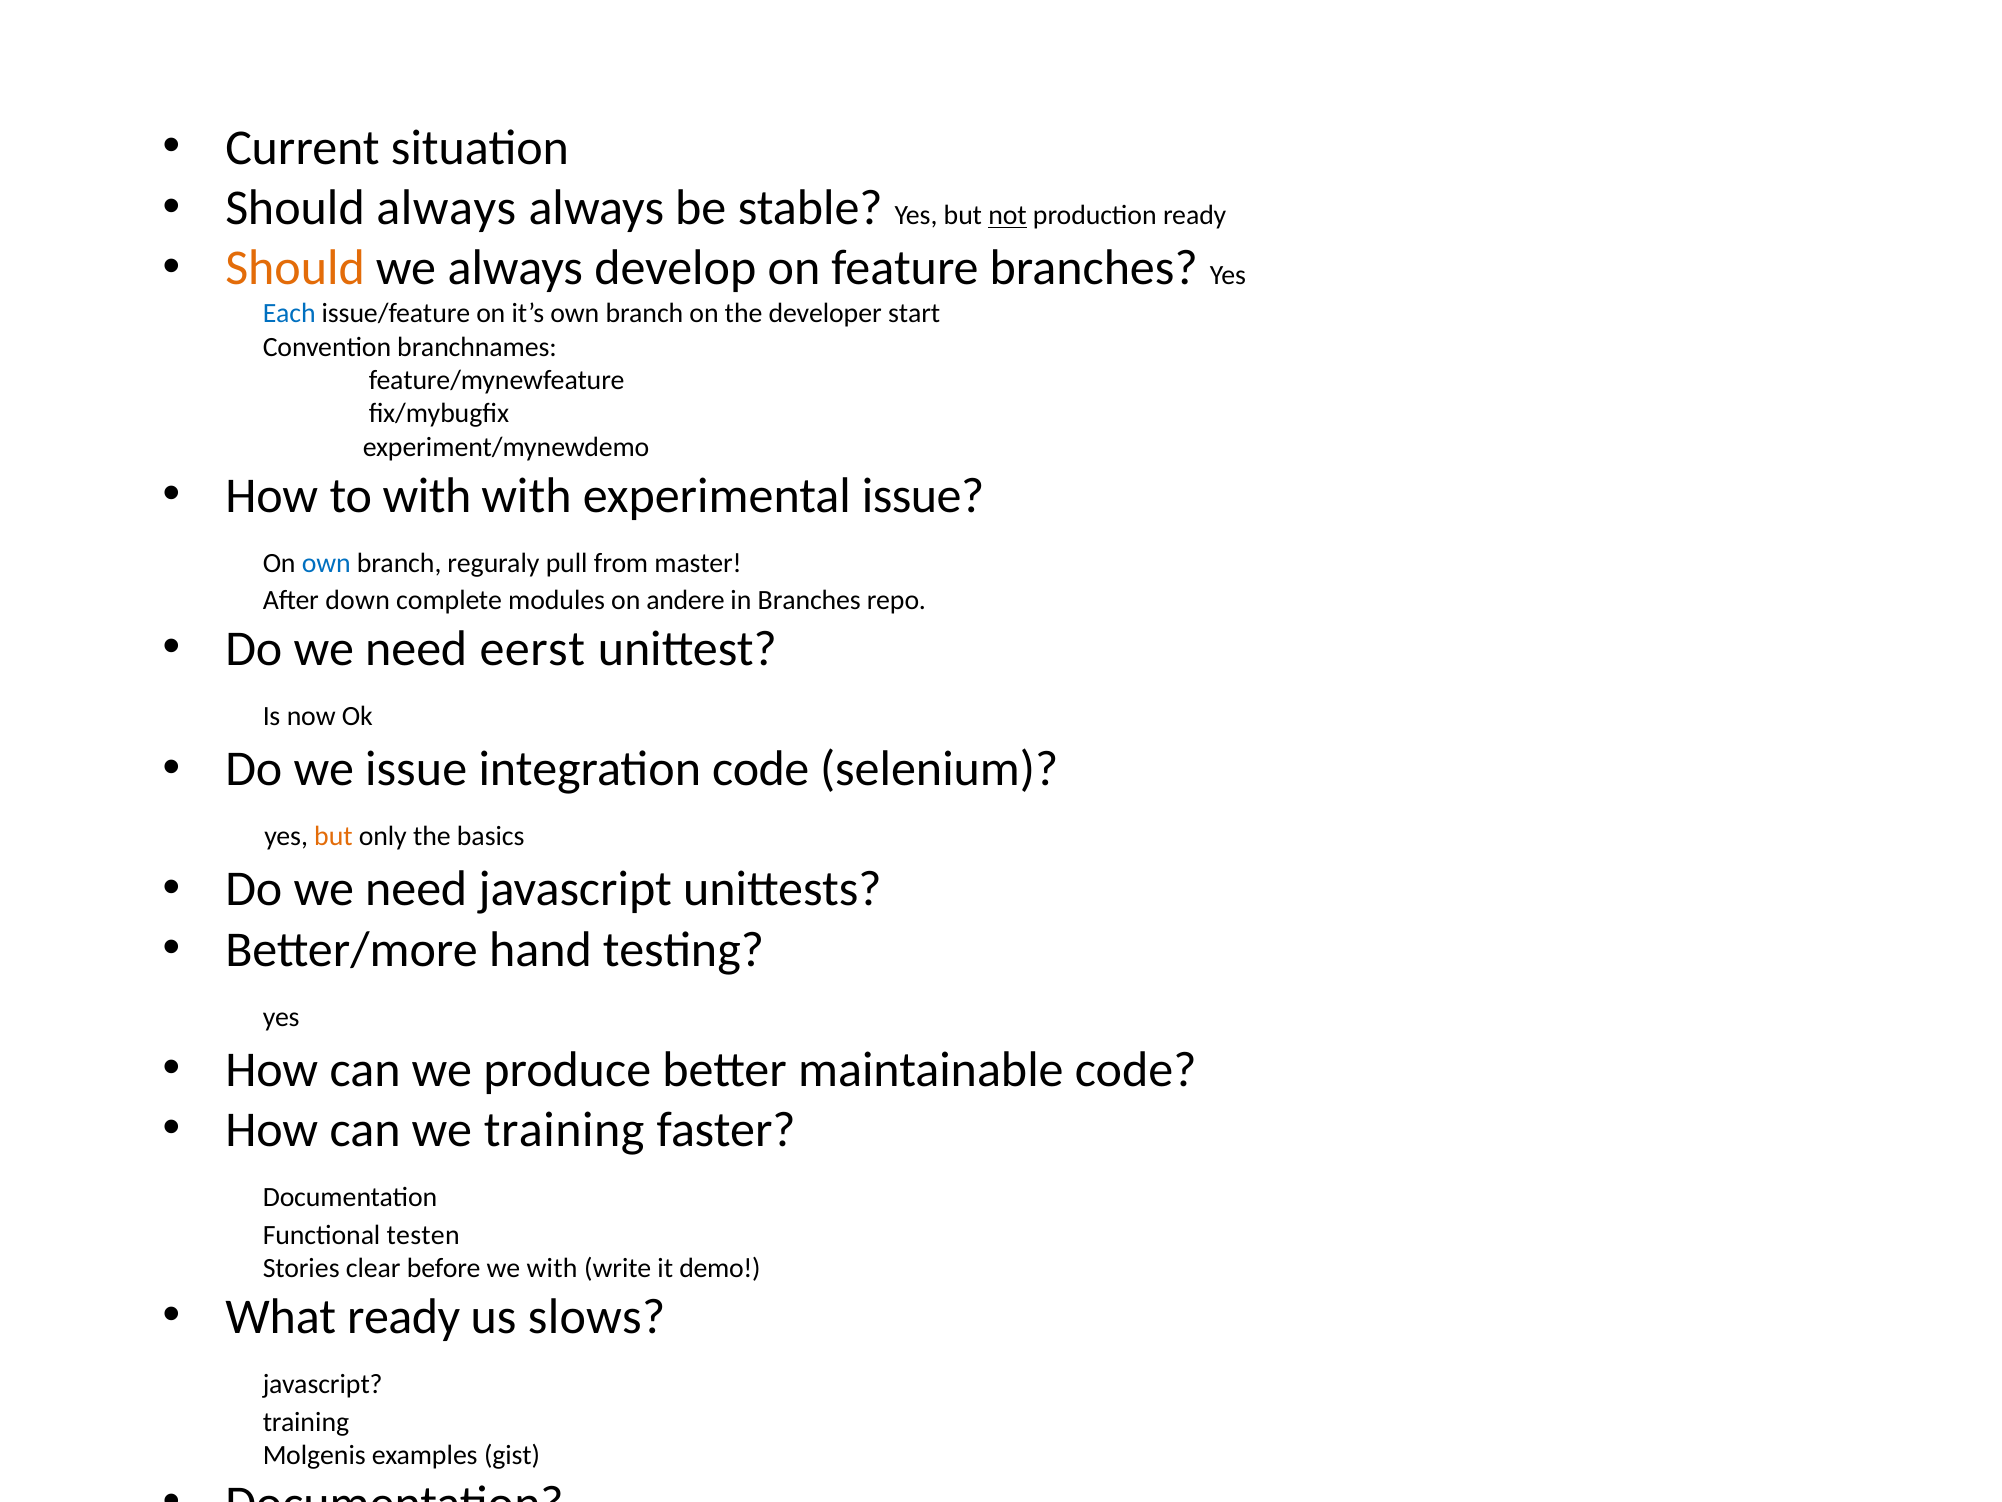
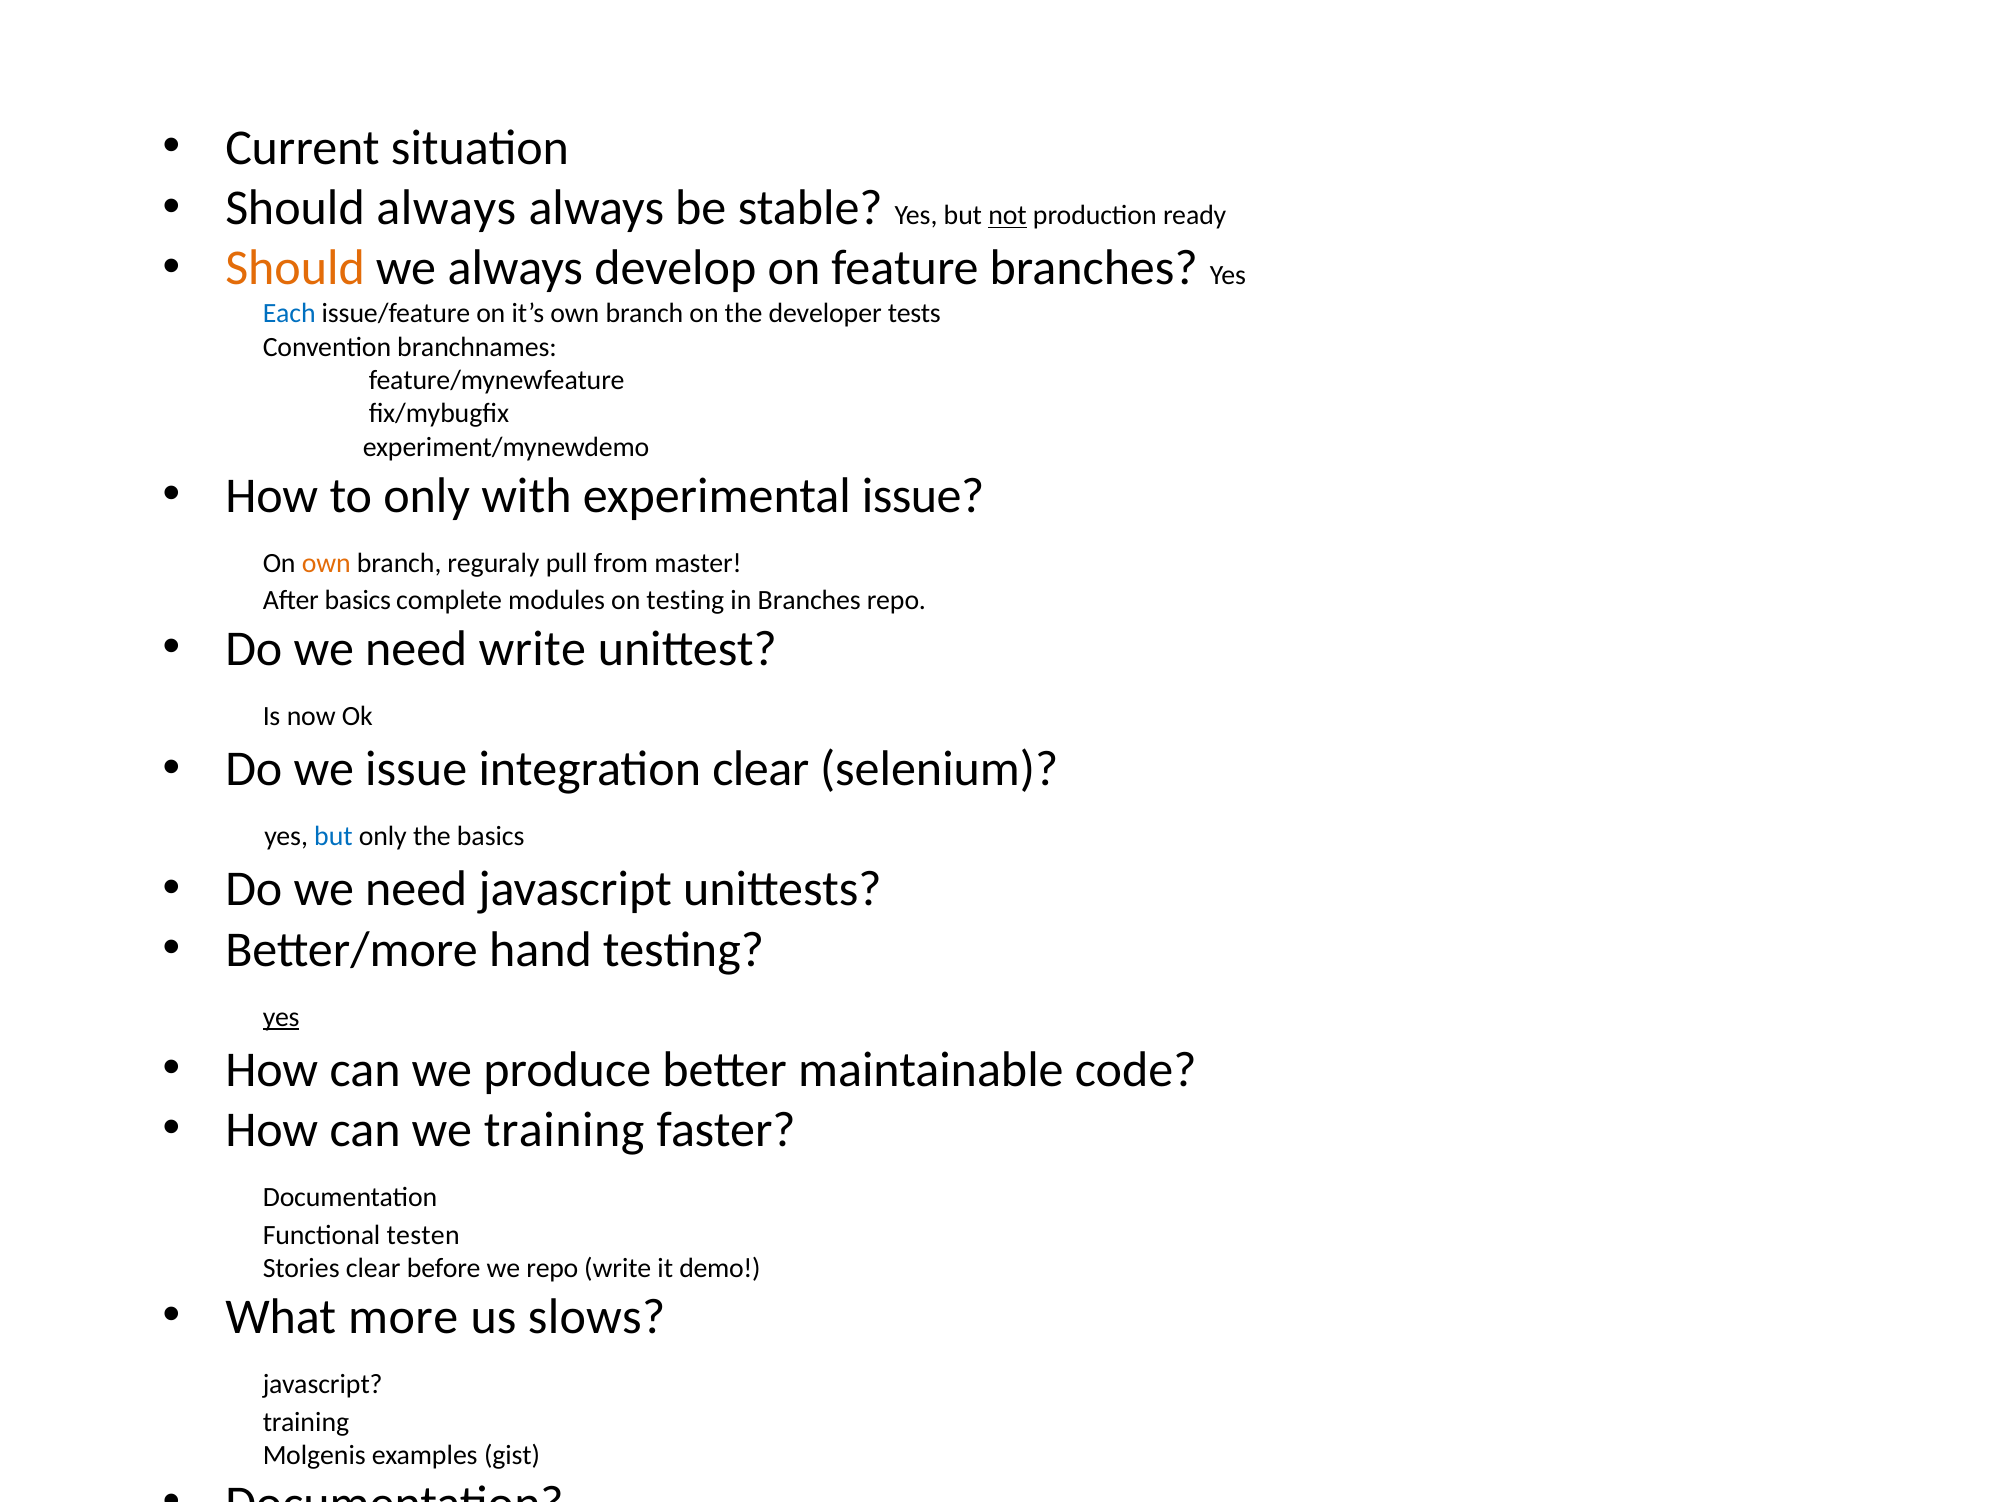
start: start -> tests (914, 313)
to with: with -> only (427, 495)
own colour: blue -> orange (326, 563)
After down: down -> basics (358, 601)
on andere: andere -> testing (685, 601)
need eerst: eerst -> write (532, 649)
integration code: code -> clear (761, 769)
but colour: orange -> blue (333, 836)
yes underline: none -> present (281, 1017)
we with: with -> repo (552, 1268)
What ready: ready -> more (403, 1316)
